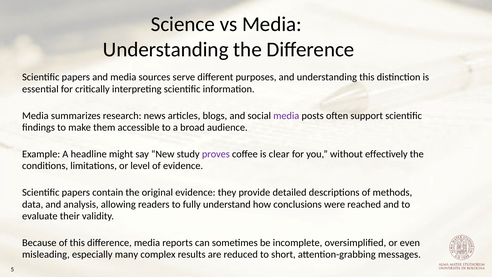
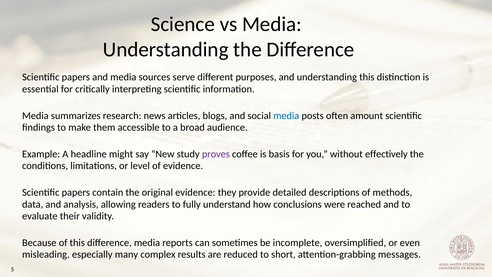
media colour: purple -> blue (286, 116)
support: support -> amount (367, 116)
clear: clear -> basis (279, 154)
